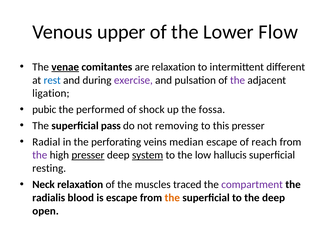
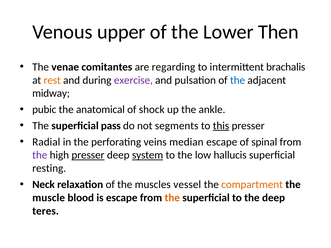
Flow: Flow -> Then (278, 32)
venae underline: present -> none (65, 67)
are relaxation: relaxation -> regarding (173, 67)
different: different -> brachalis (286, 67)
rest colour: blue -> orange (52, 80)
the colour: purple -> blue (238, 80)
ligation: ligation -> midway (51, 93)
performed: performed -> anatomical (100, 110)
fossa: fossa -> ankle (212, 110)
removing: removing -> segments (177, 126)
this underline: none -> present (221, 126)
reach: reach -> spinal (264, 142)
traced: traced -> vessel (187, 185)
compartment colour: purple -> orange (252, 185)
radialis: radialis -> muscle (49, 198)
open: open -> teres (46, 211)
